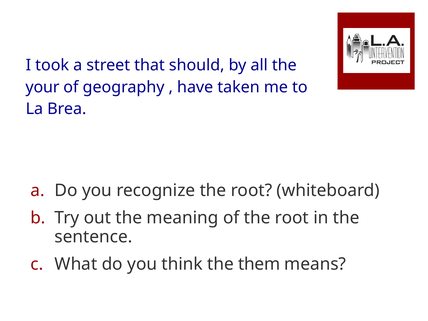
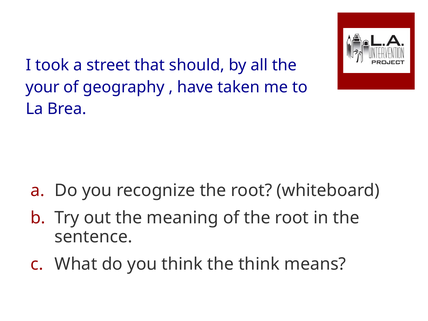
the them: them -> think (259, 264)
